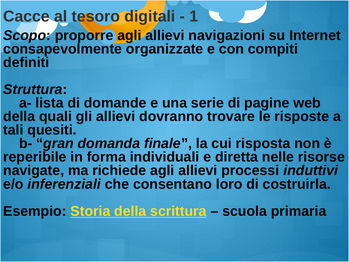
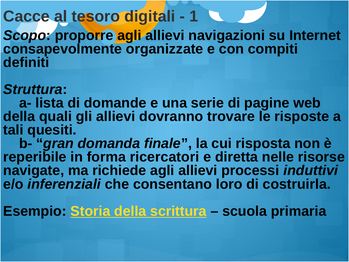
individuali: individuali -> ricercatori (165, 157)
